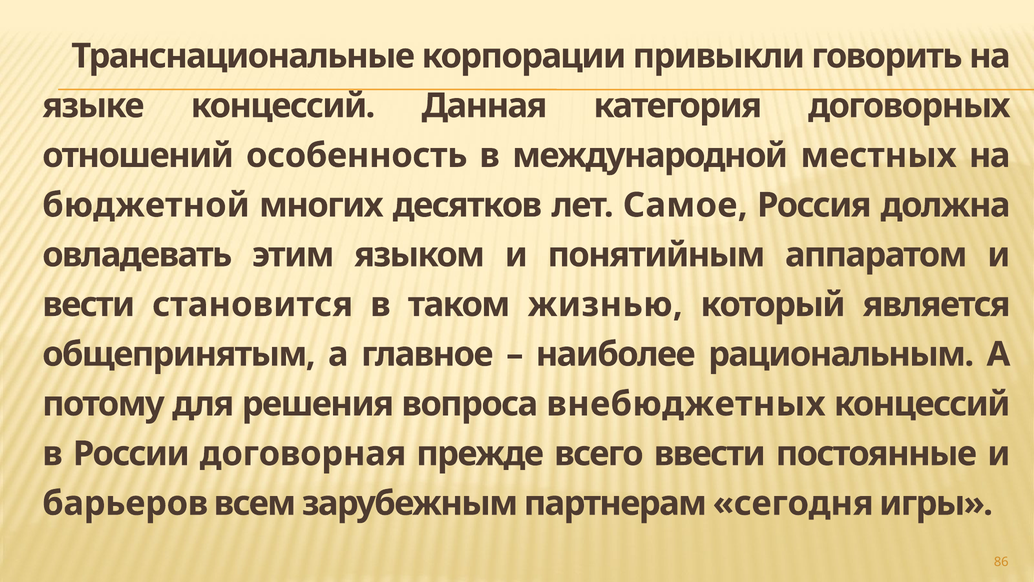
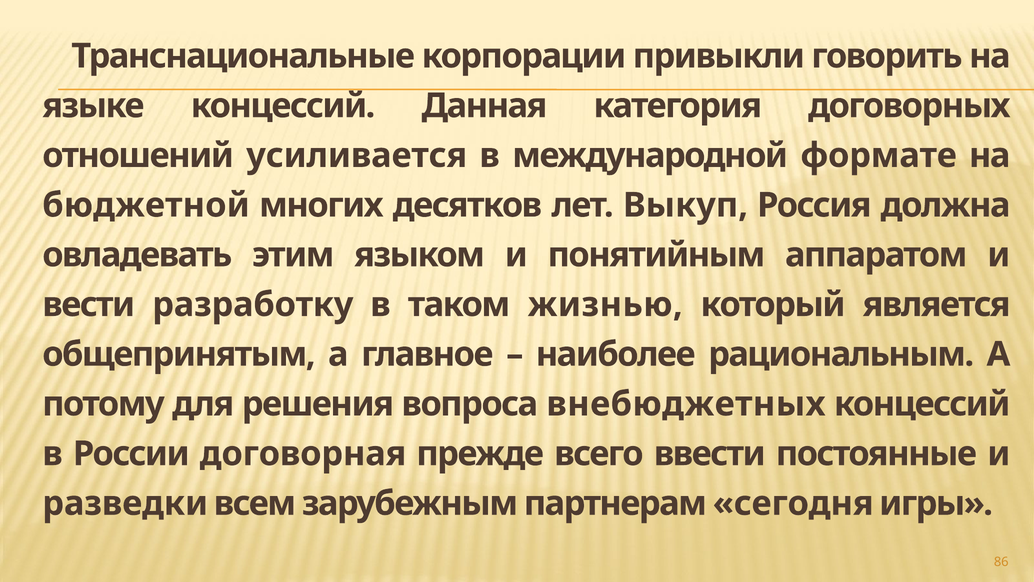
особенность: особенность -> усиливается (357, 155)
местных: местных -> формате (879, 155)
Самое: Самое -> Выкуп (685, 205)
становится: становится -> разработку (253, 304)
барьеров: барьеров -> разведки (125, 503)
